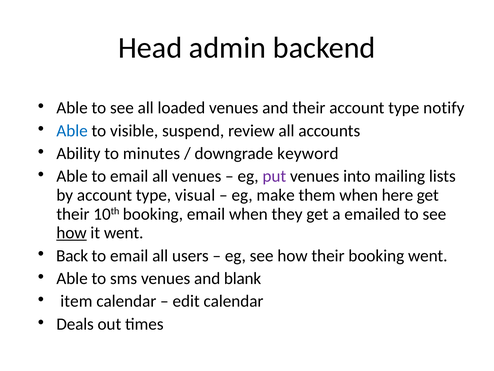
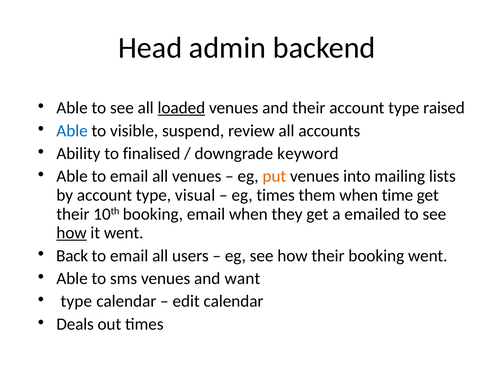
loaded underline: none -> present (181, 108)
notify: notify -> raised (444, 108)
minutes: minutes -> finalised (152, 153)
put colour: purple -> orange (274, 176)
eg make: make -> times (276, 195)
here: here -> time (397, 195)
blank: blank -> want (242, 278)
item: item -> type (76, 301)
